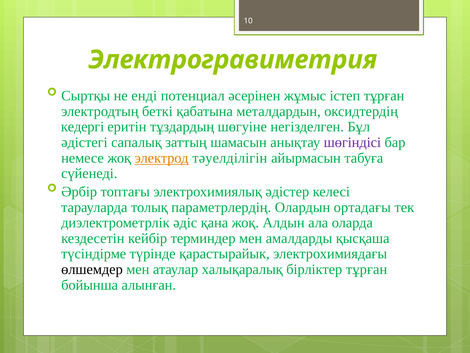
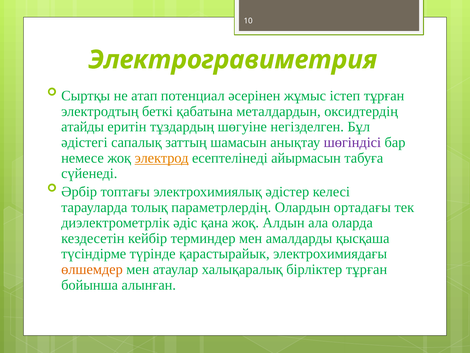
енді: енді -> атап (144, 96)
кедергі: кедергі -> атайды (83, 127)
тәуелділігін: тәуелділігін -> есептелінеді (230, 158)
өлшемдер colour: black -> orange (92, 269)
